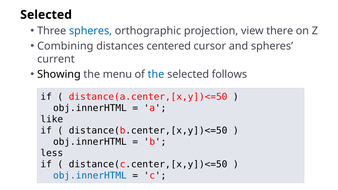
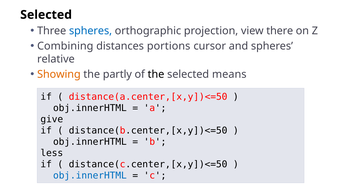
centered: centered -> portions (169, 46)
current: current -> relative (56, 59)
Showing colour: black -> orange (59, 74)
menu: menu -> partly (117, 74)
the colour: blue -> black (156, 74)
follows: follows -> means (229, 74)
like: like -> give (52, 119)
